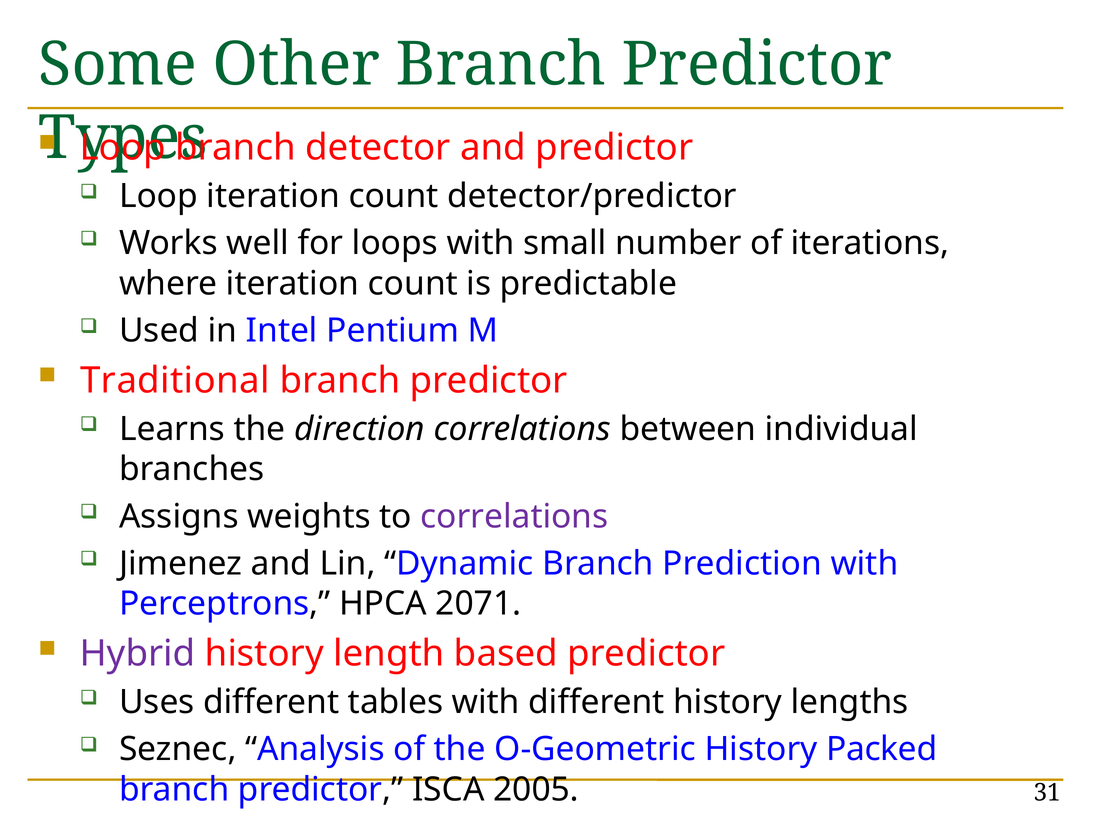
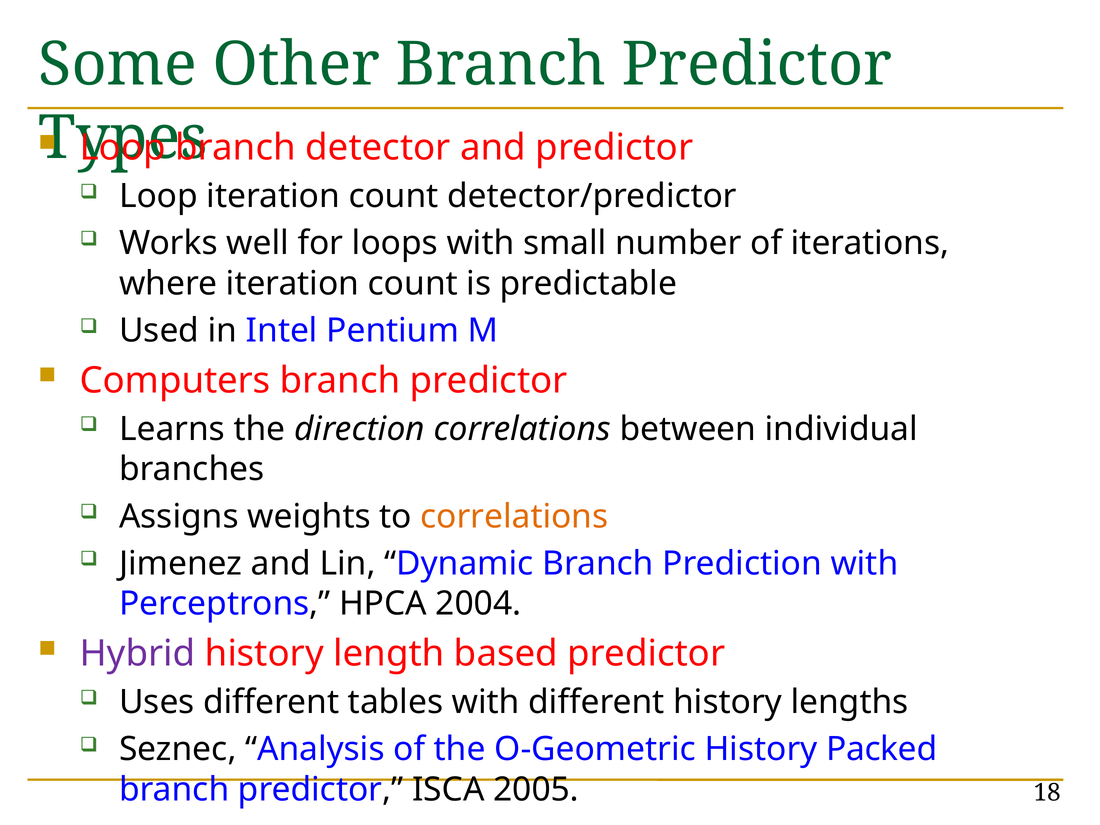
Traditional: Traditional -> Computers (175, 380)
correlations colour: purple -> orange (514, 516)
2071: 2071 -> 2004 (478, 604)
31: 31 -> 18 (1047, 793)
